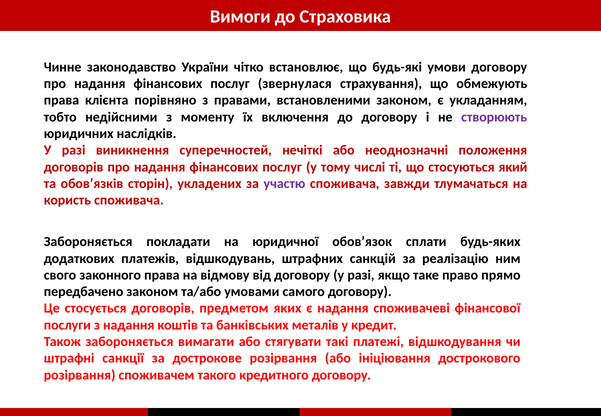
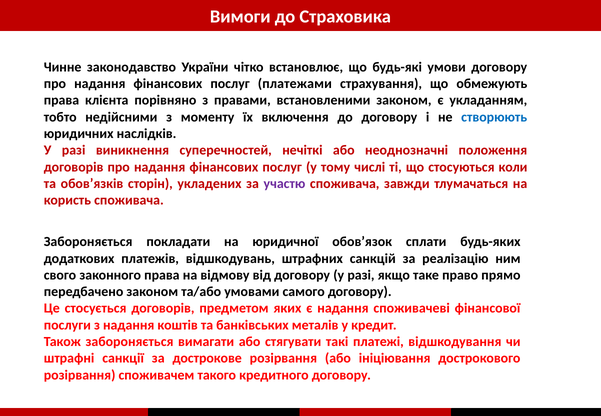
звернулася: звернулася -> платежами (295, 84)
створюють colour: purple -> blue (494, 117)
який: який -> коли (513, 167)
